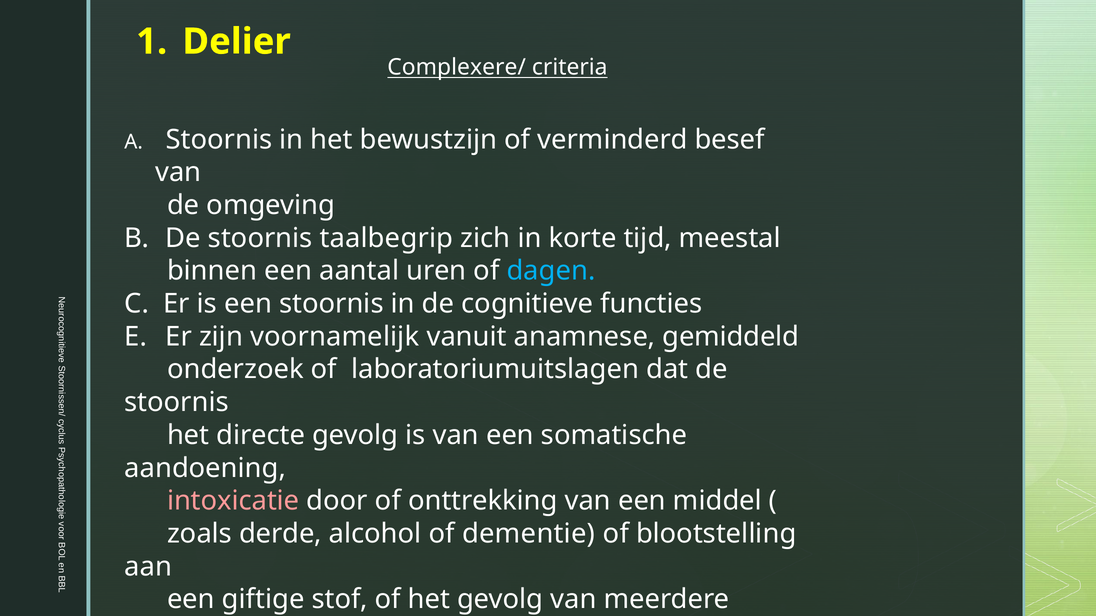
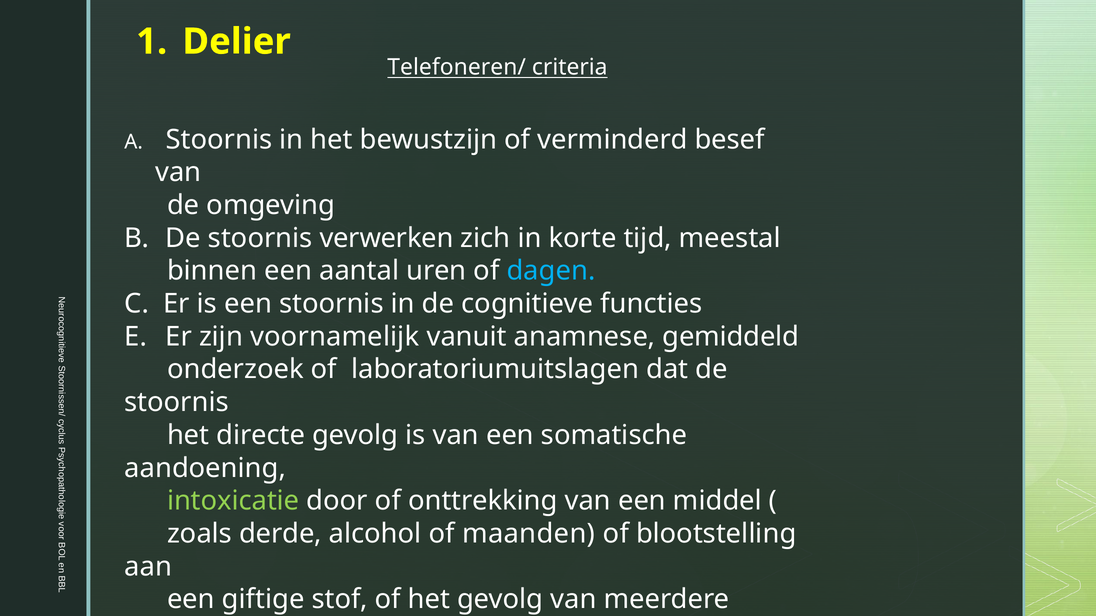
Complexere/: Complexere/ -> Telefoneren/ (457, 67)
taalbegrip: taalbegrip -> verwerken (387, 238)
intoxicatie colour: pink -> light green (233, 501)
dementie: dementie -> maanden (529, 534)
